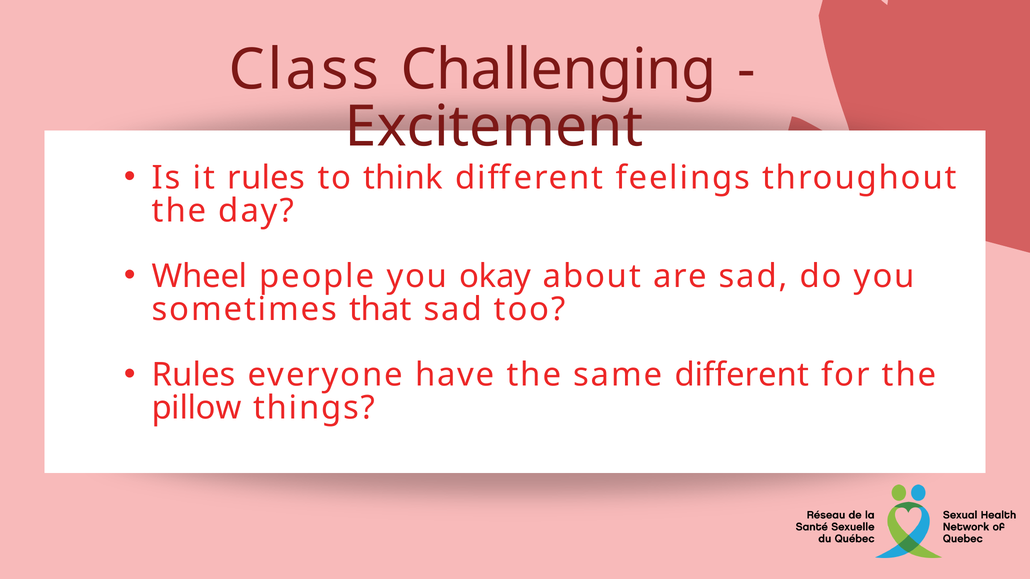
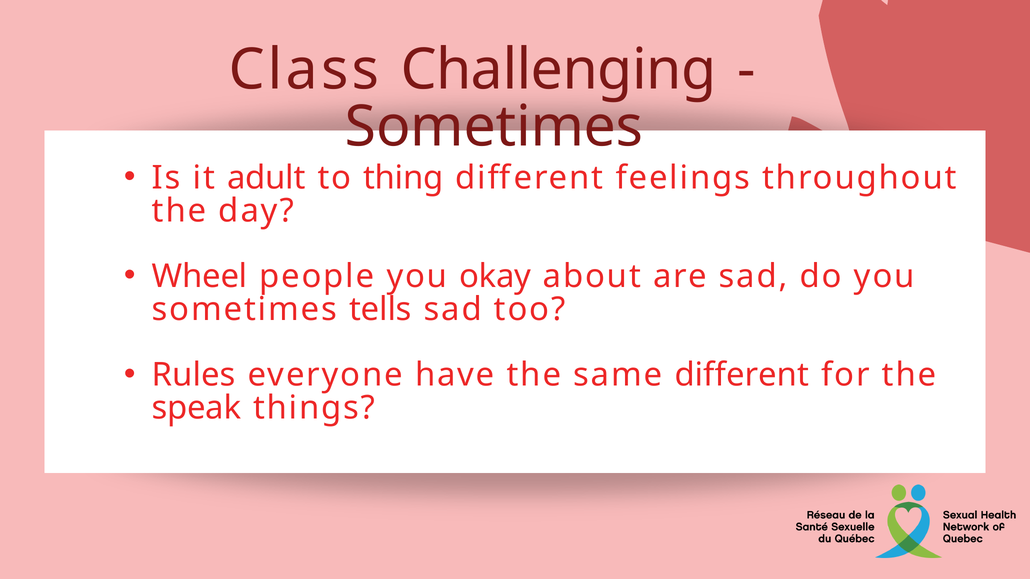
Excitement: Excitement -> Sometimes (494, 127)
it rules: rules -> adult (266, 178)
think: think -> thing (403, 178)
that: that -> tells (380, 309)
pillow: pillow -> speak (197, 408)
